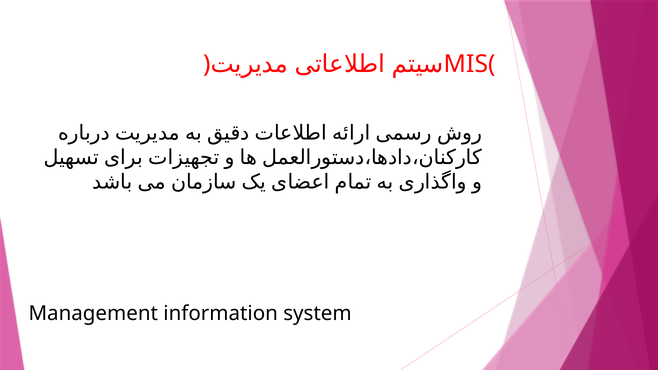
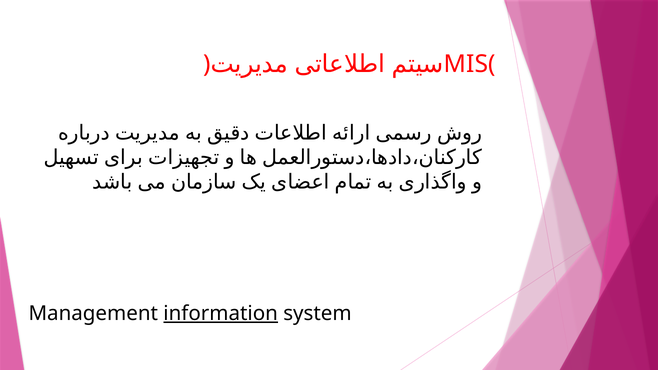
information underline: none -> present (221, 314)
